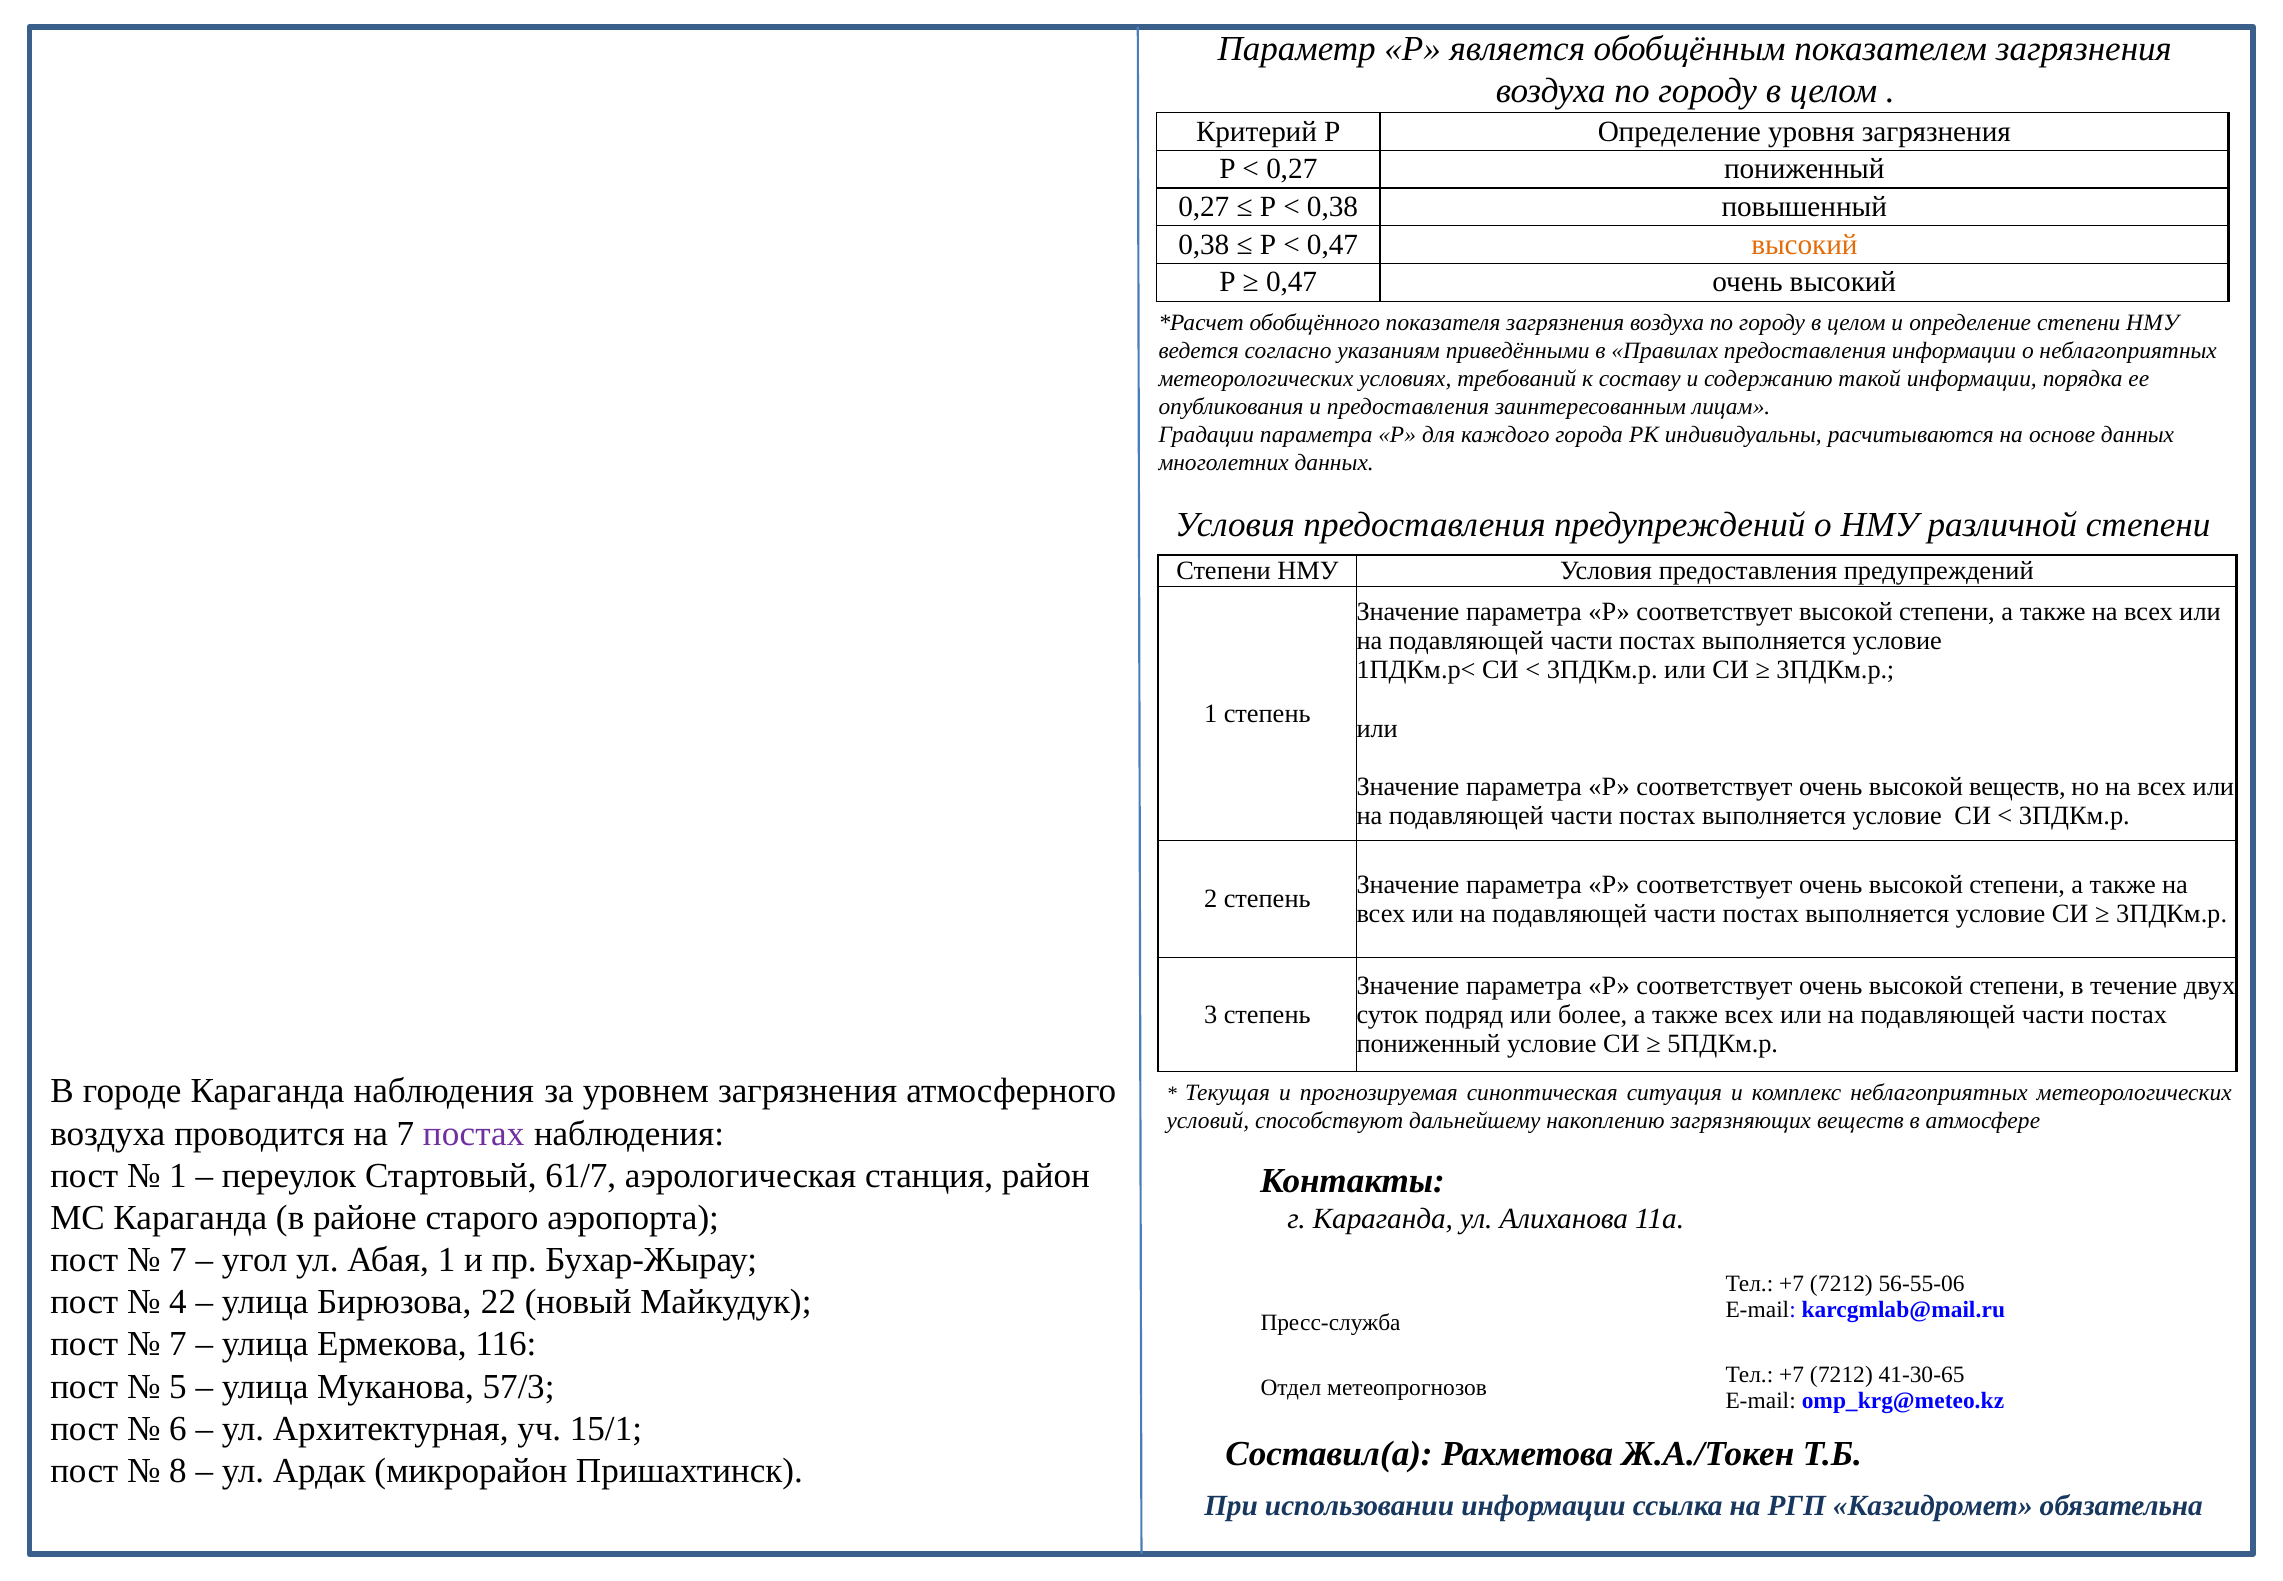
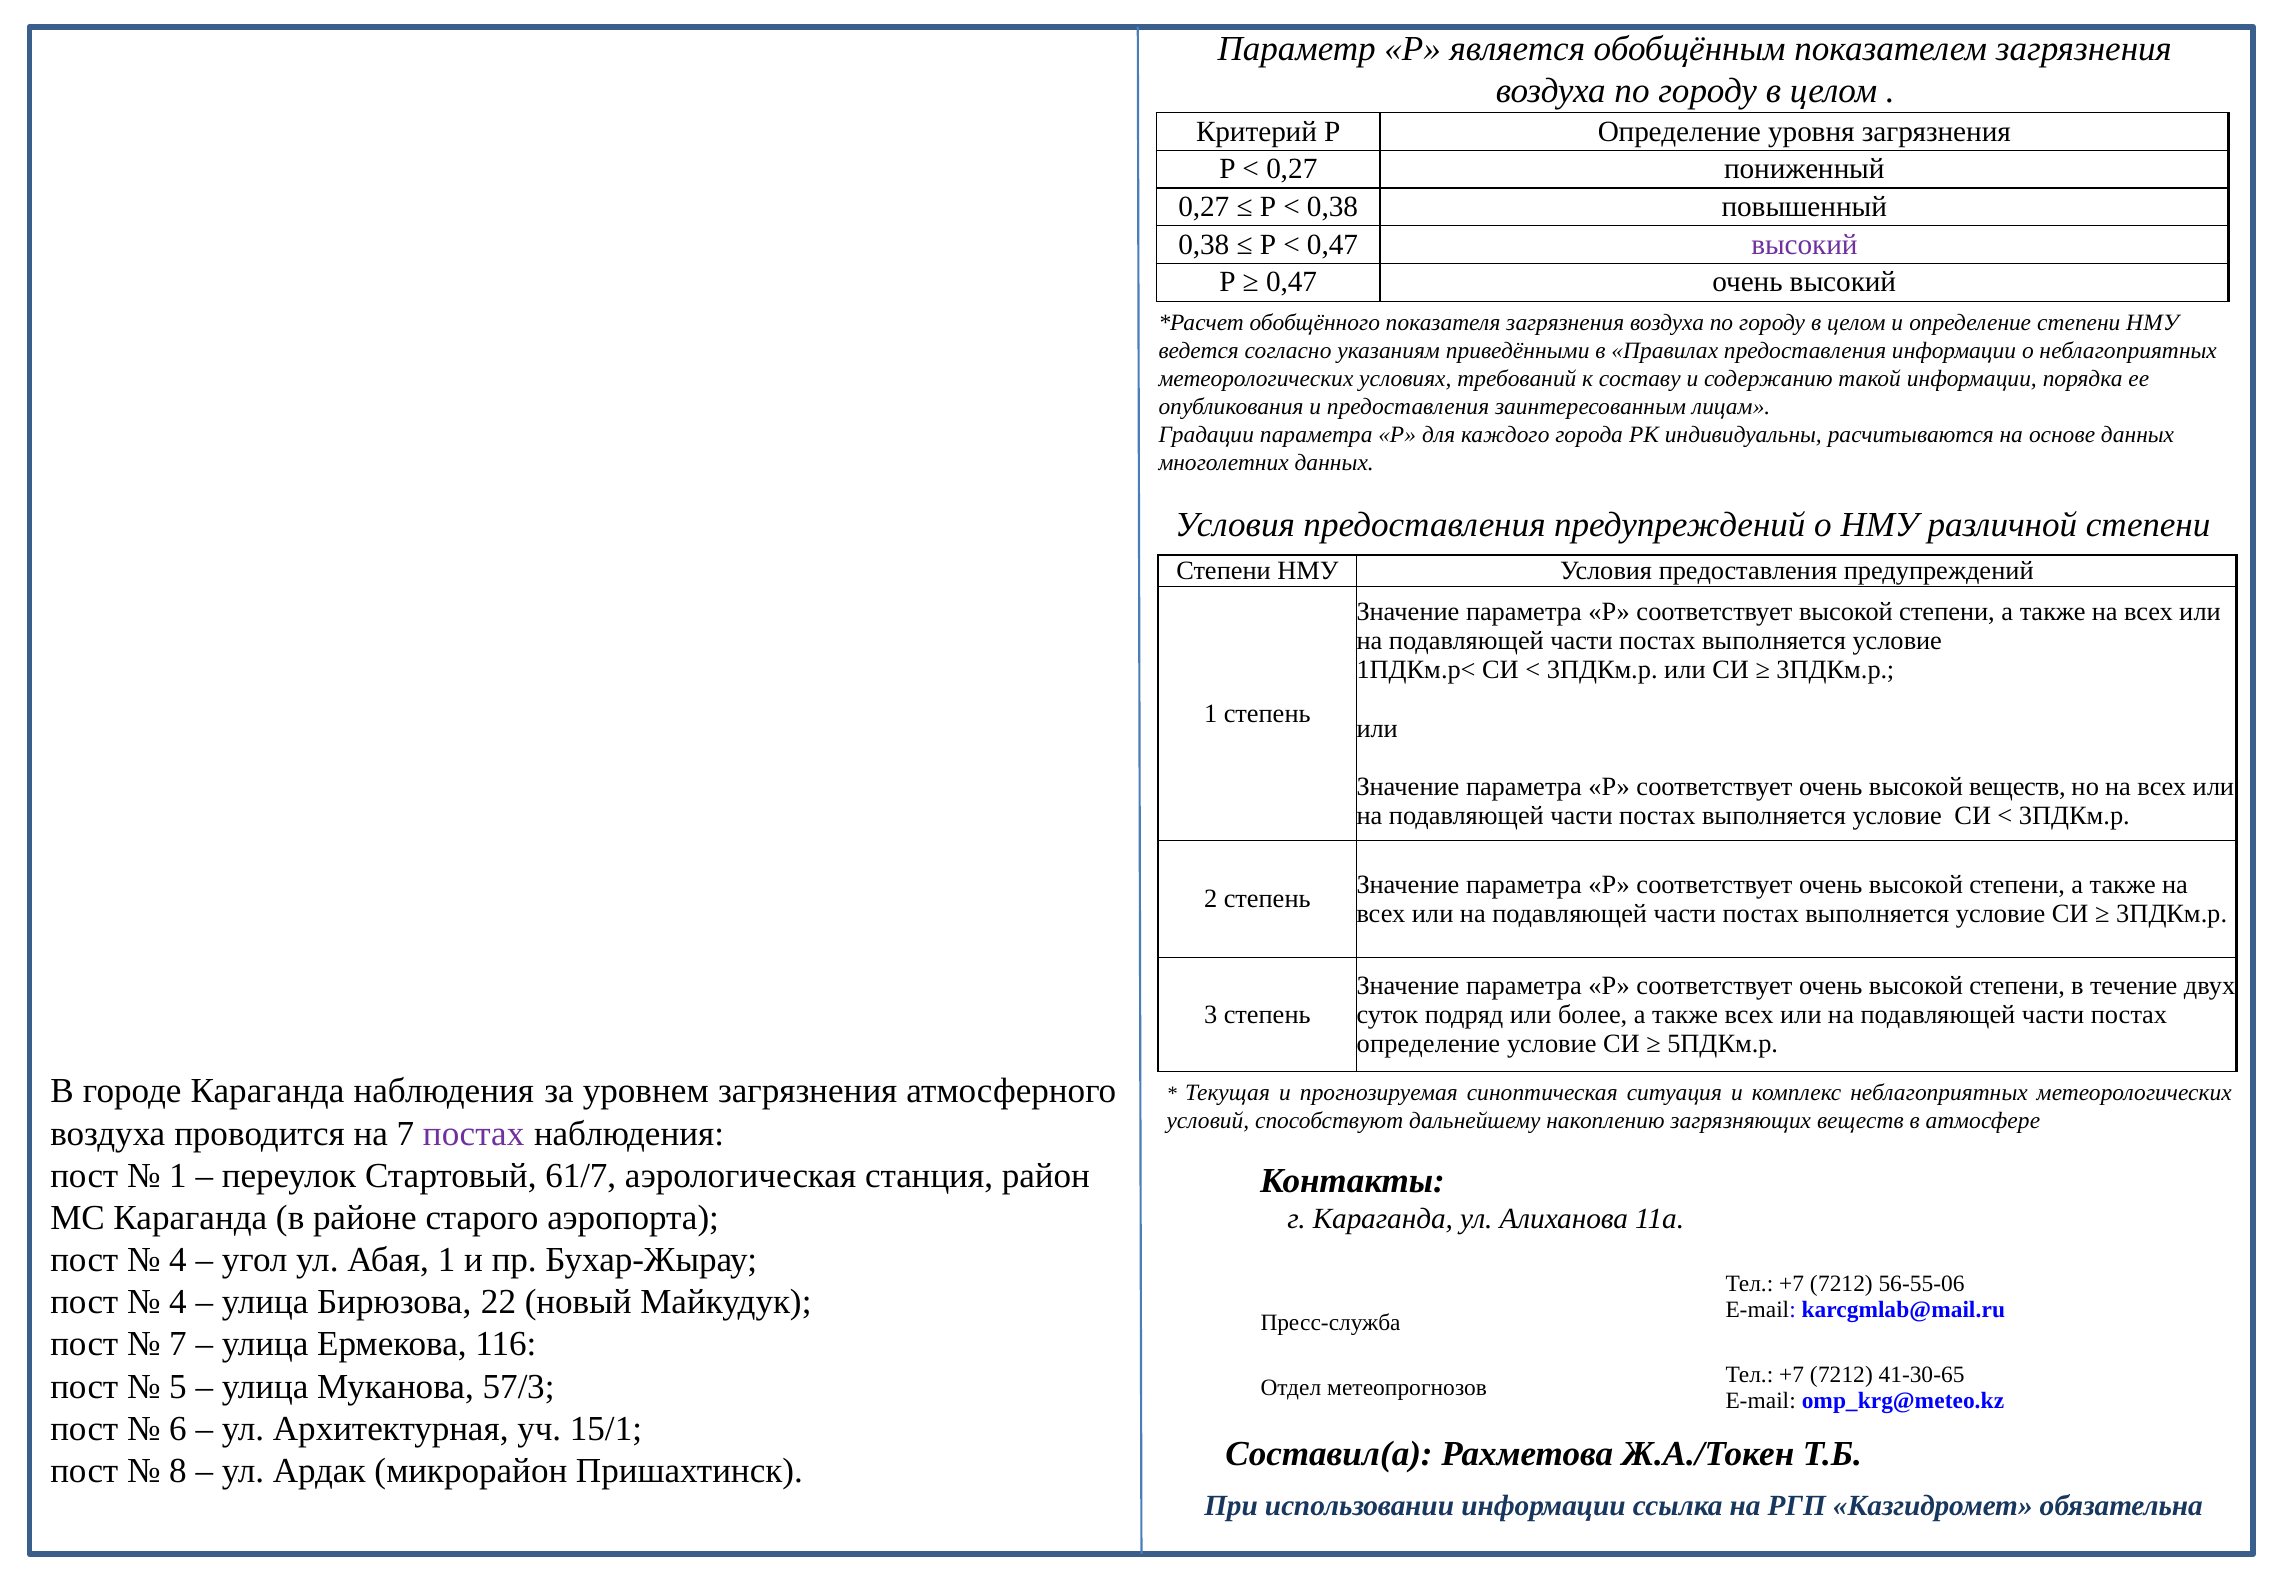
высокий colour: orange -> purple (1804, 244)
пониженный: пониженный -> определение (1428, 1044)
7: 7 -> 4 (178, 1260)
